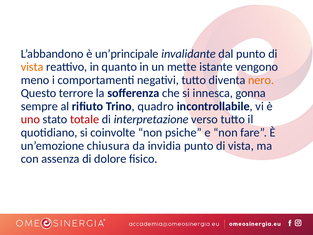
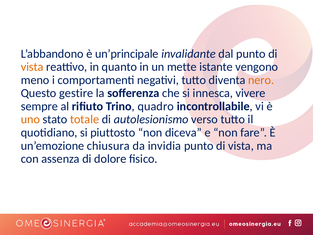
terrore: terrore -> gestire (76, 93)
gonna: gonna -> vivere (251, 93)
uno colour: red -> orange (30, 119)
totale colour: red -> orange (85, 119)
interpretazione: interpretazione -> autolesionismo (151, 119)
coinvolte: coinvolte -> piuttosto (113, 132)
psiche: psiche -> diceva (183, 132)
